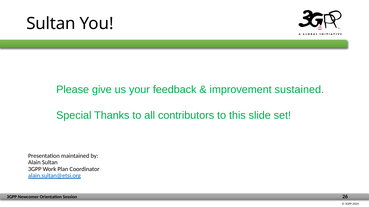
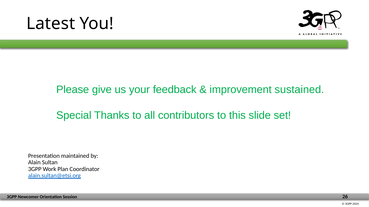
Sultan: Sultan -> Latest (51, 24)
